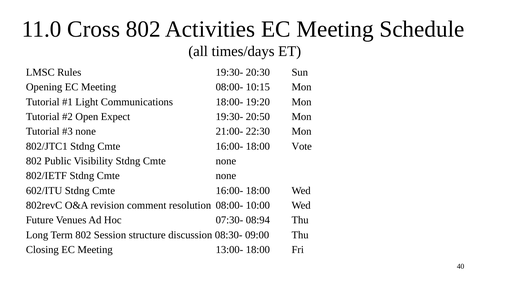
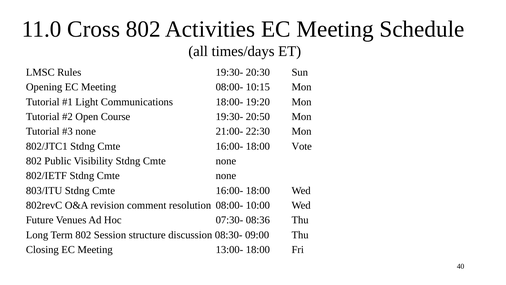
Expect: Expect -> Course (116, 116)
602/ITU: 602/ITU -> 803/ITU (44, 190)
08:94: 08:94 -> 08:36 (258, 220)
